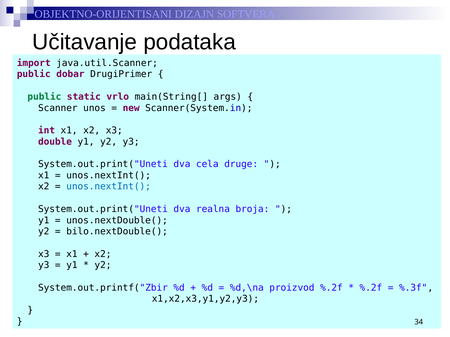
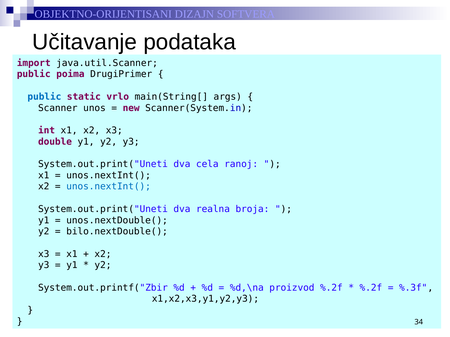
dobar: dobar -> poima (70, 74)
public colour: green -> blue (44, 97)
druge: druge -> ranoj (241, 164)
